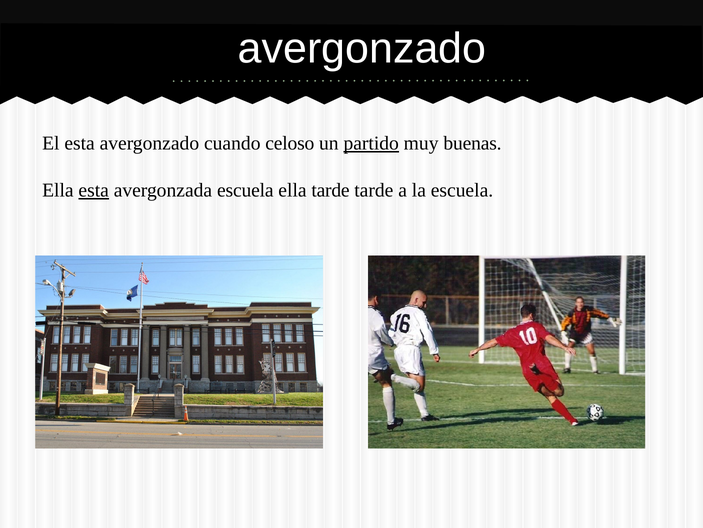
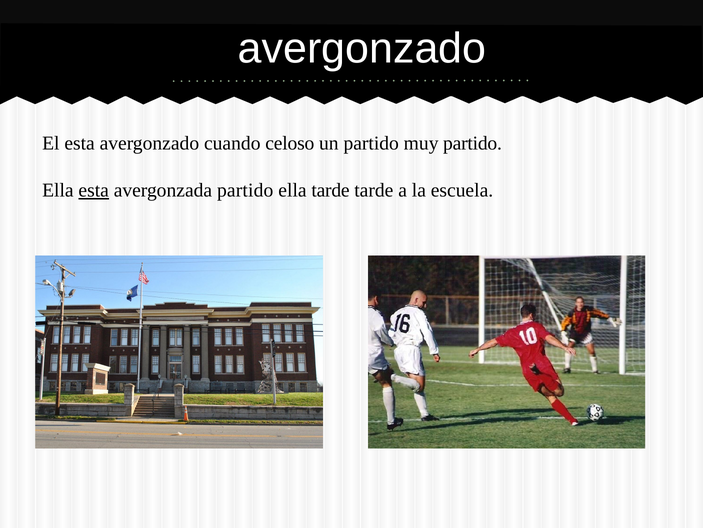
partido underline: present -> none (371, 143)
muy buenas: buenas -> partido (473, 143)
avergonzada escuela: escuela -> partido (245, 190)
